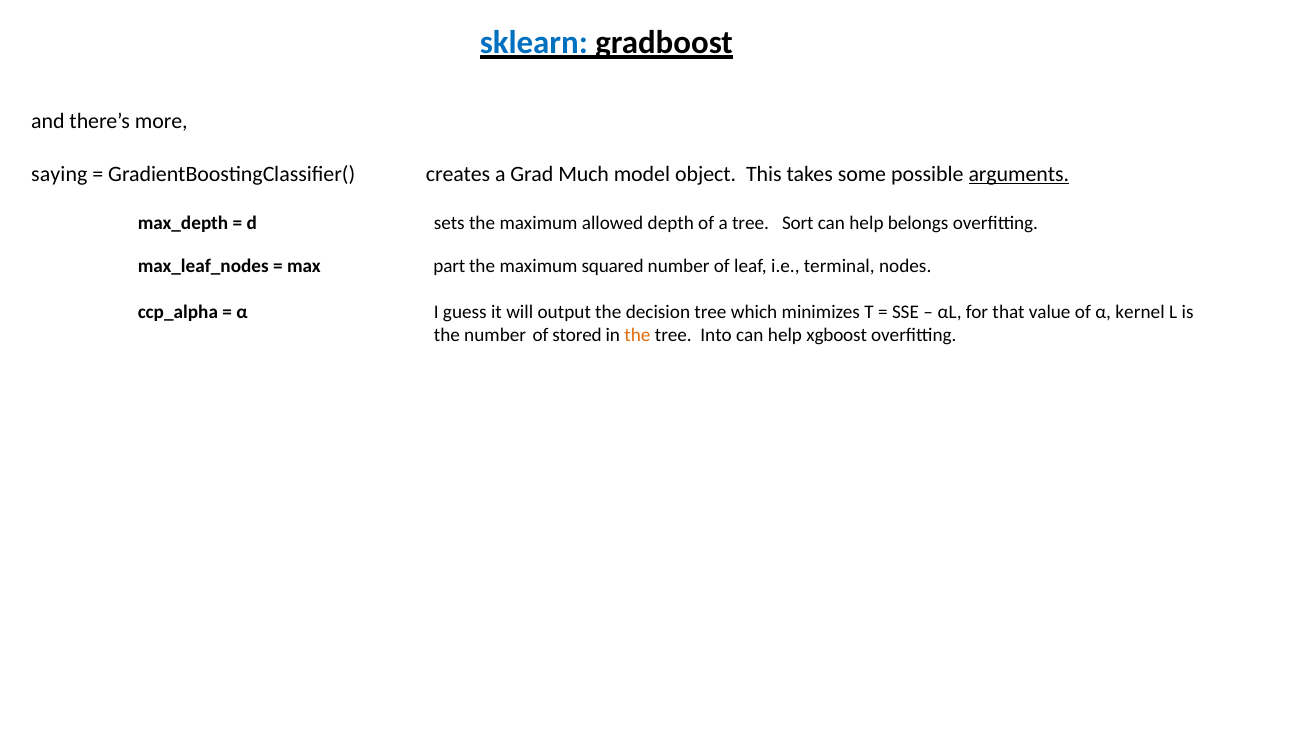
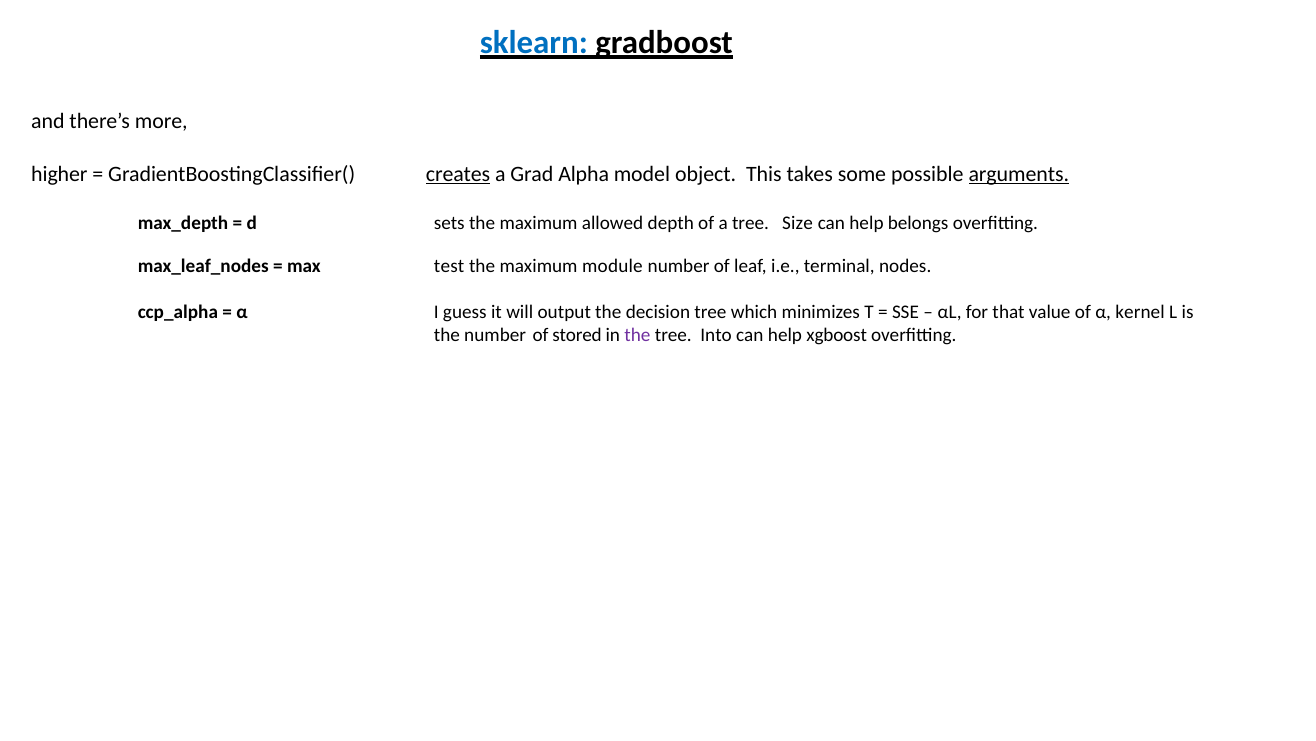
saying: saying -> higher (59, 174)
creates underline: none -> present (458, 174)
Much: Much -> Alpha (584, 174)
Sort: Sort -> Size (798, 223)
part: part -> test (449, 266)
squared: squared -> module (612, 266)
the colour: orange -> purple (637, 335)
